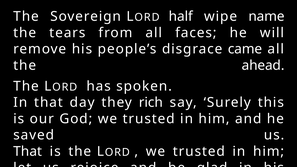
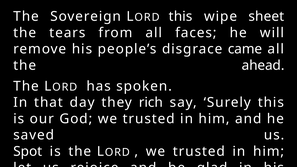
half: half -> this (181, 16)
name: name -> sheet (266, 16)
That: That -> Spot (28, 151)
